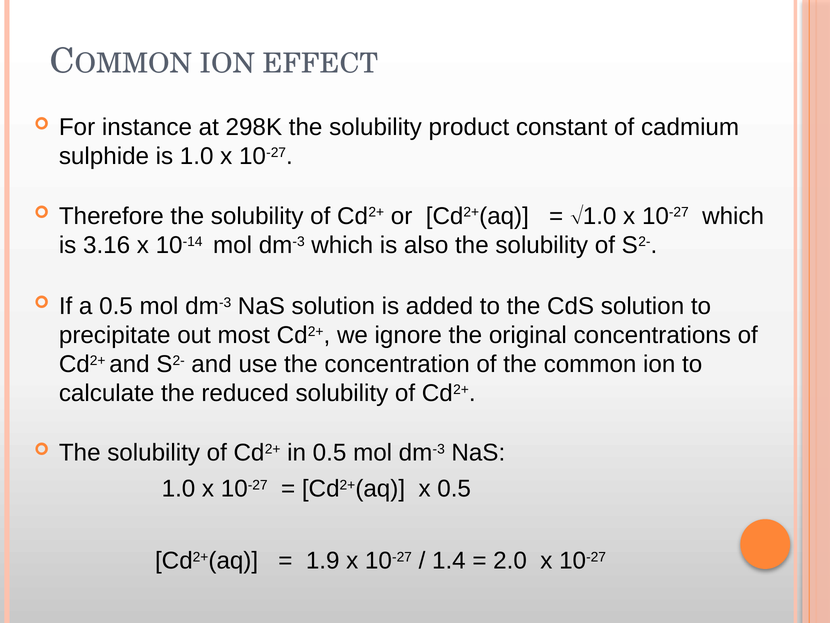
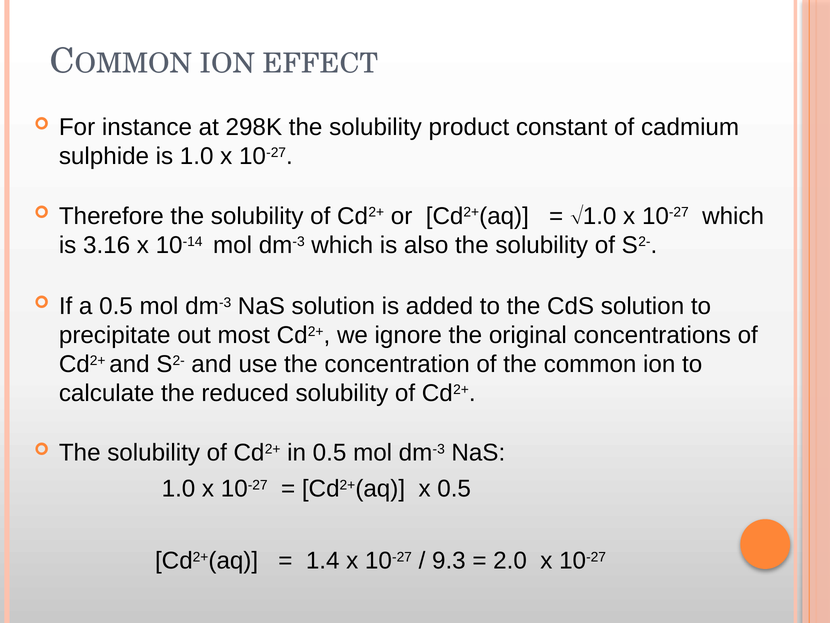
1.9: 1.9 -> 1.4 (323, 560)
1.4: 1.4 -> 9.3 (449, 560)
